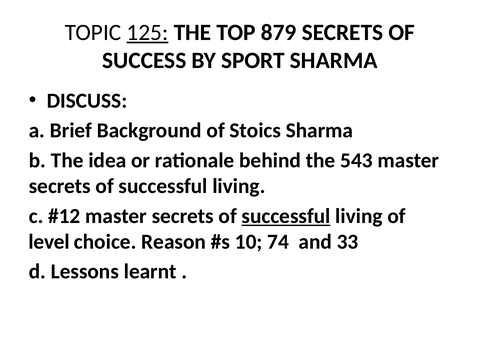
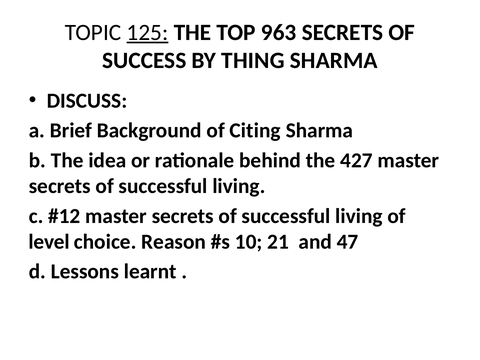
879: 879 -> 963 (279, 32)
SPORT: SPORT -> THING (253, 60)
Stoics: Stoics -> Citing (255, 131)
543: 543 -> 427 (356, 161)
successful underline: present -> none (286, 216)
74: 74 -> 21 (278, 242)
33: 33 -> 47 (348, 242)
